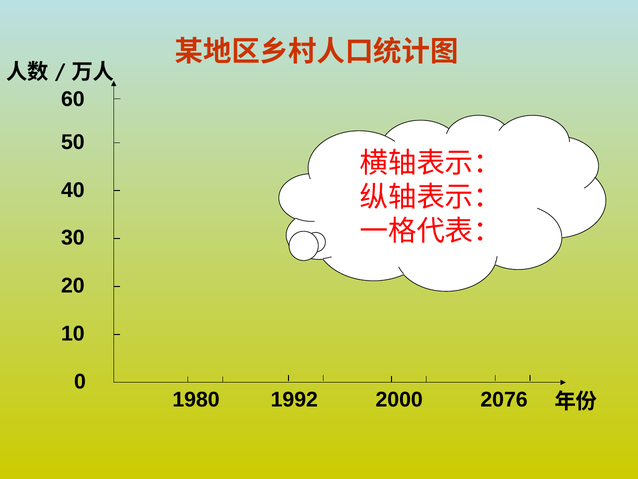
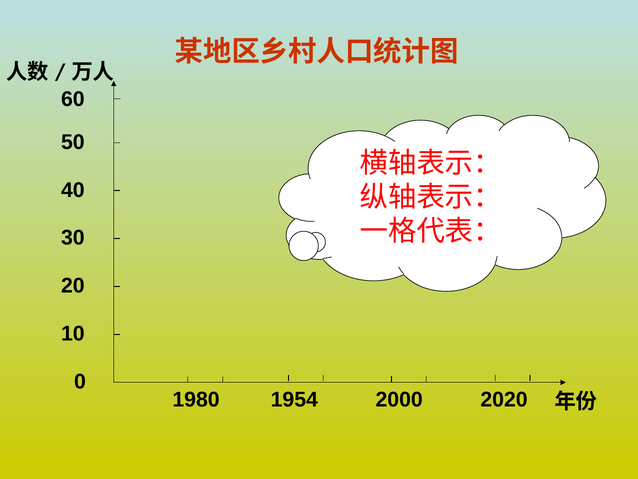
1992: 1992 -> 1954 (294, 399)
2076: 2076 -> 2020 (504, 399)
